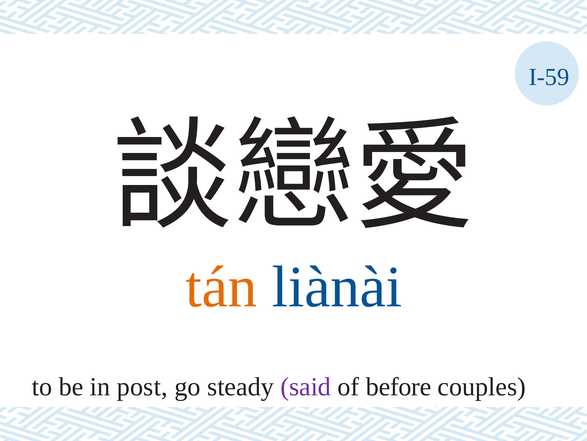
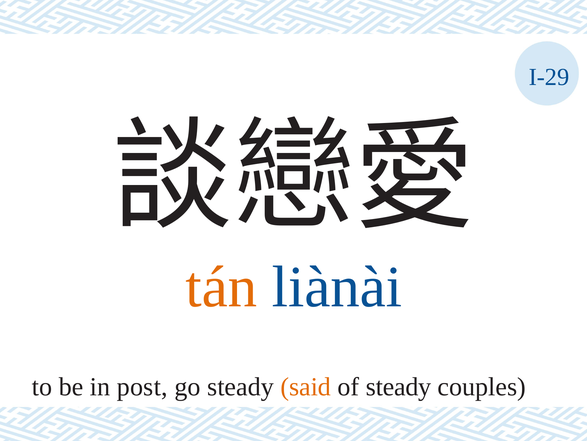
I-59: I-59 -> I-29 (549, 77)
said colour: purple -> orange (306, 386)
of before: before -> steady (399, 386)
